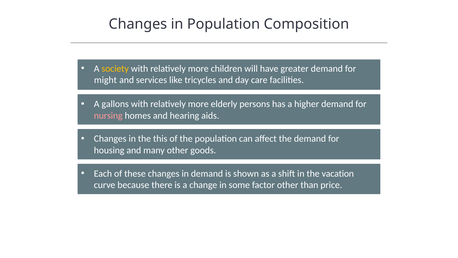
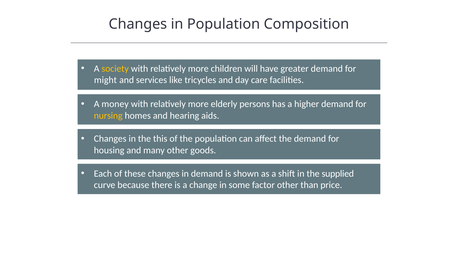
gallons: gallons -> money (115, 104)
nursing colour: pink -> yellow (108, 115)
vacation: vacation -> supplied (338, 173)
